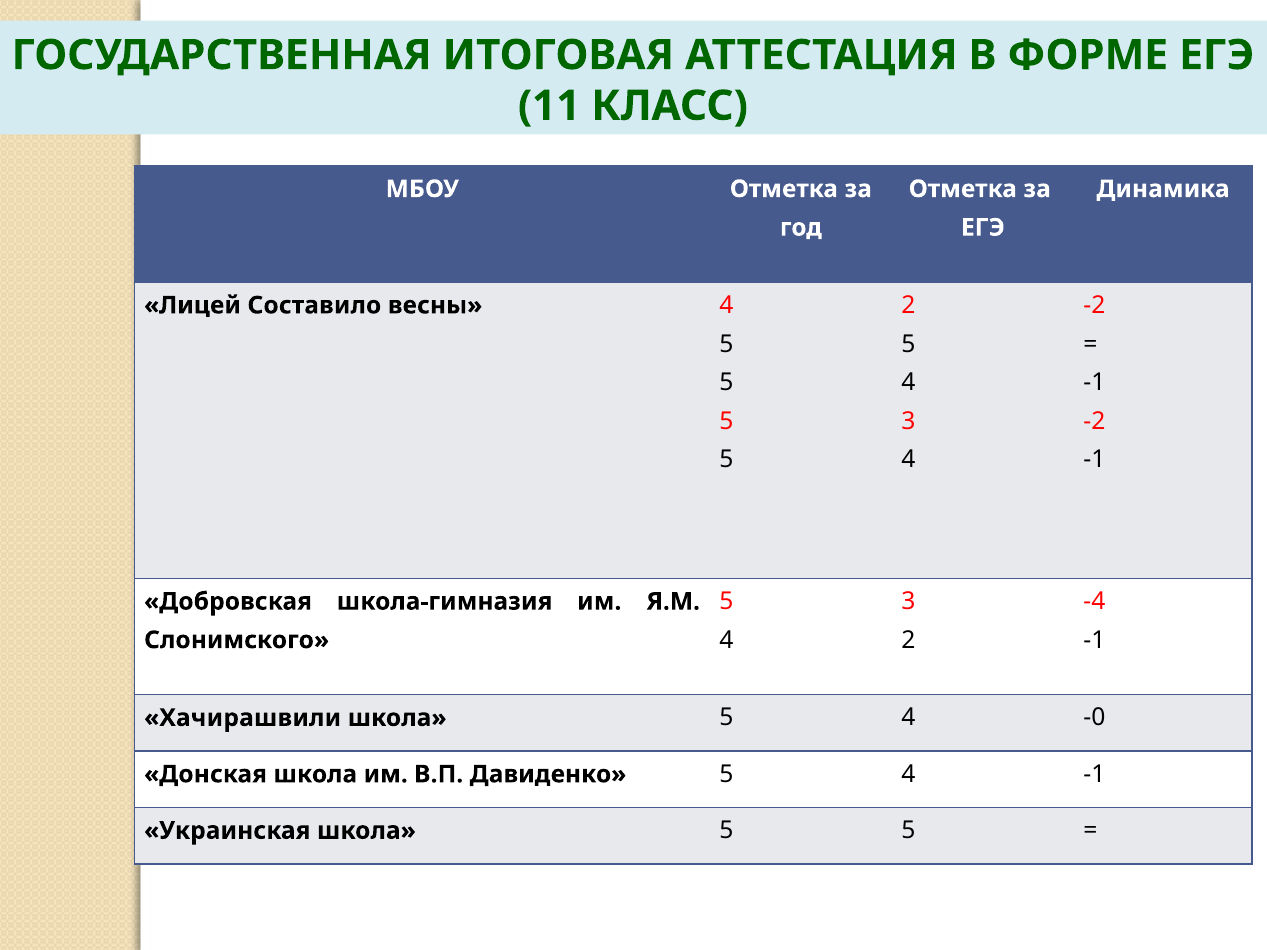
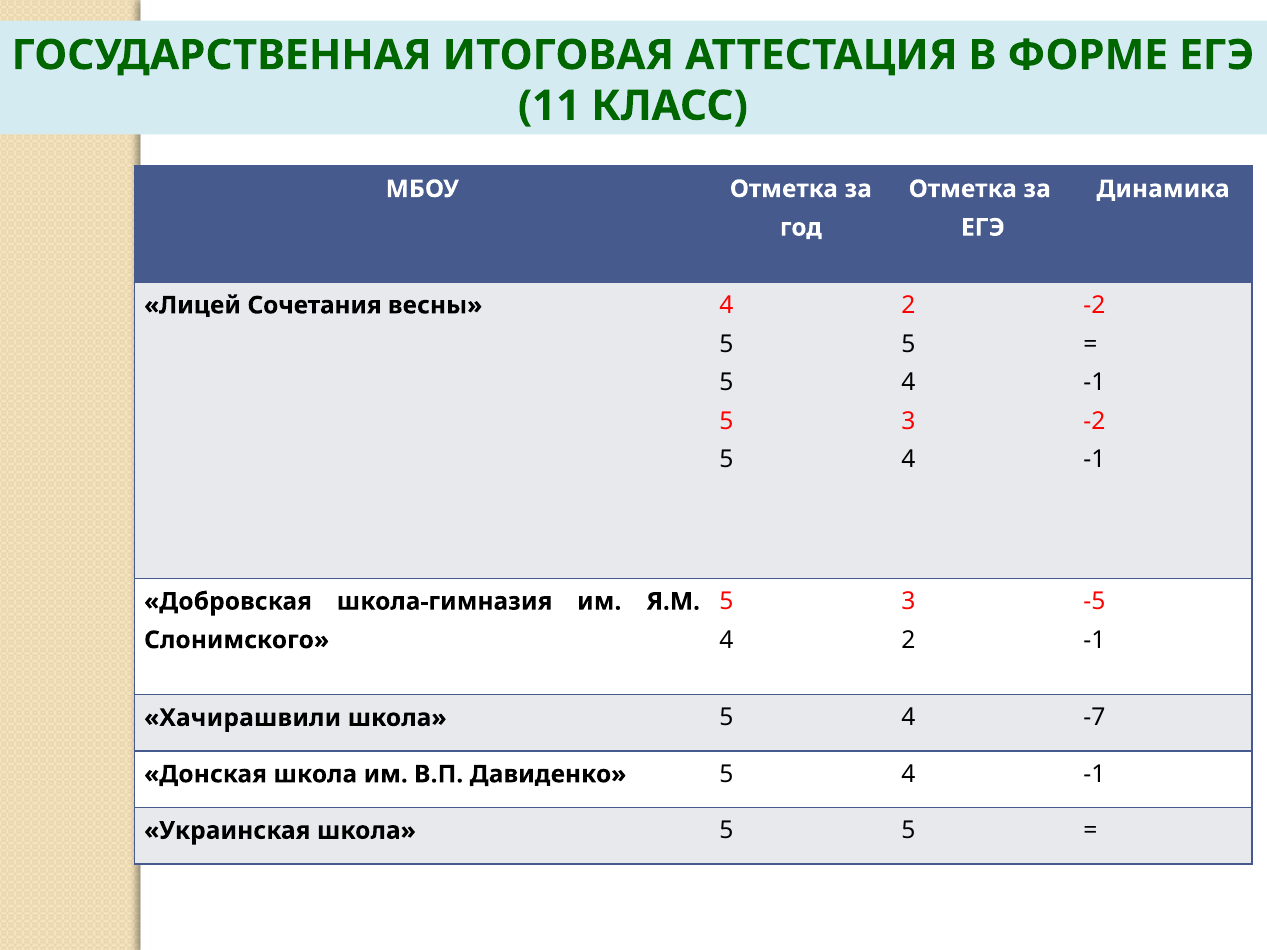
Составило: Составило -> Сочетания (315, 305)
-4: -4 -> -5 (1094, 602)
-0: -0 -> -7 (1094, 718)
